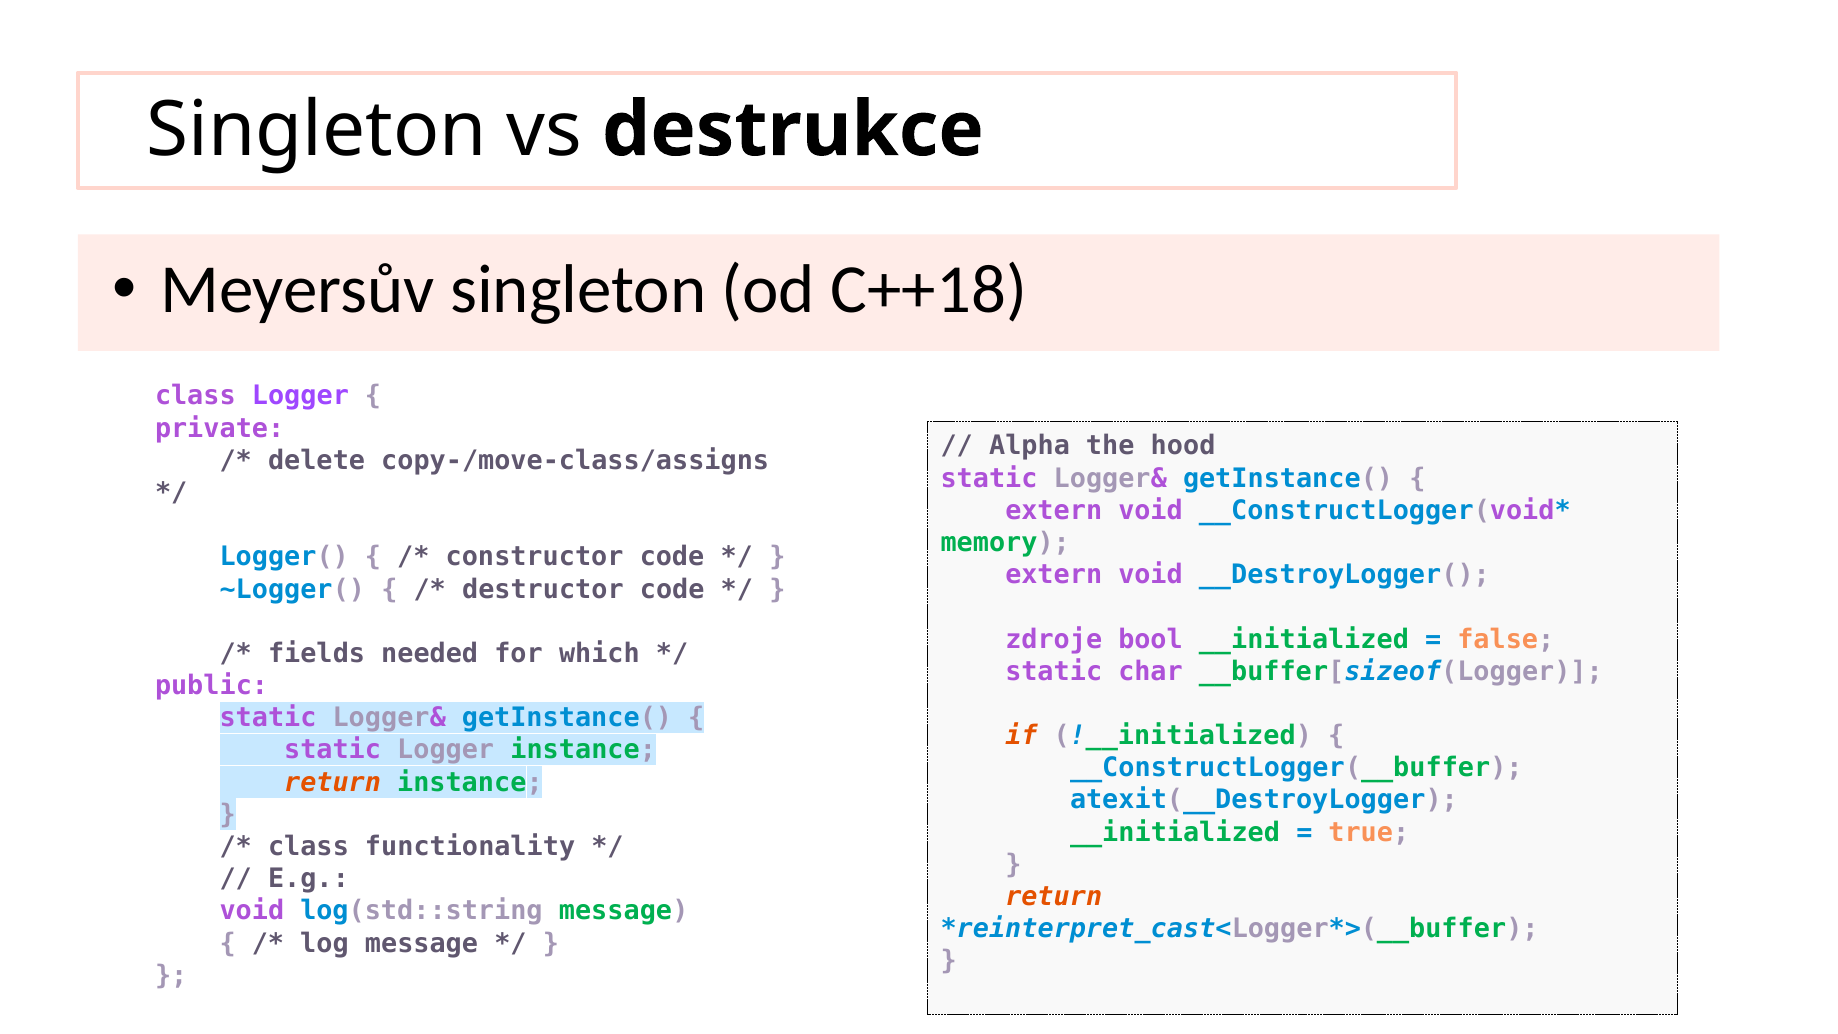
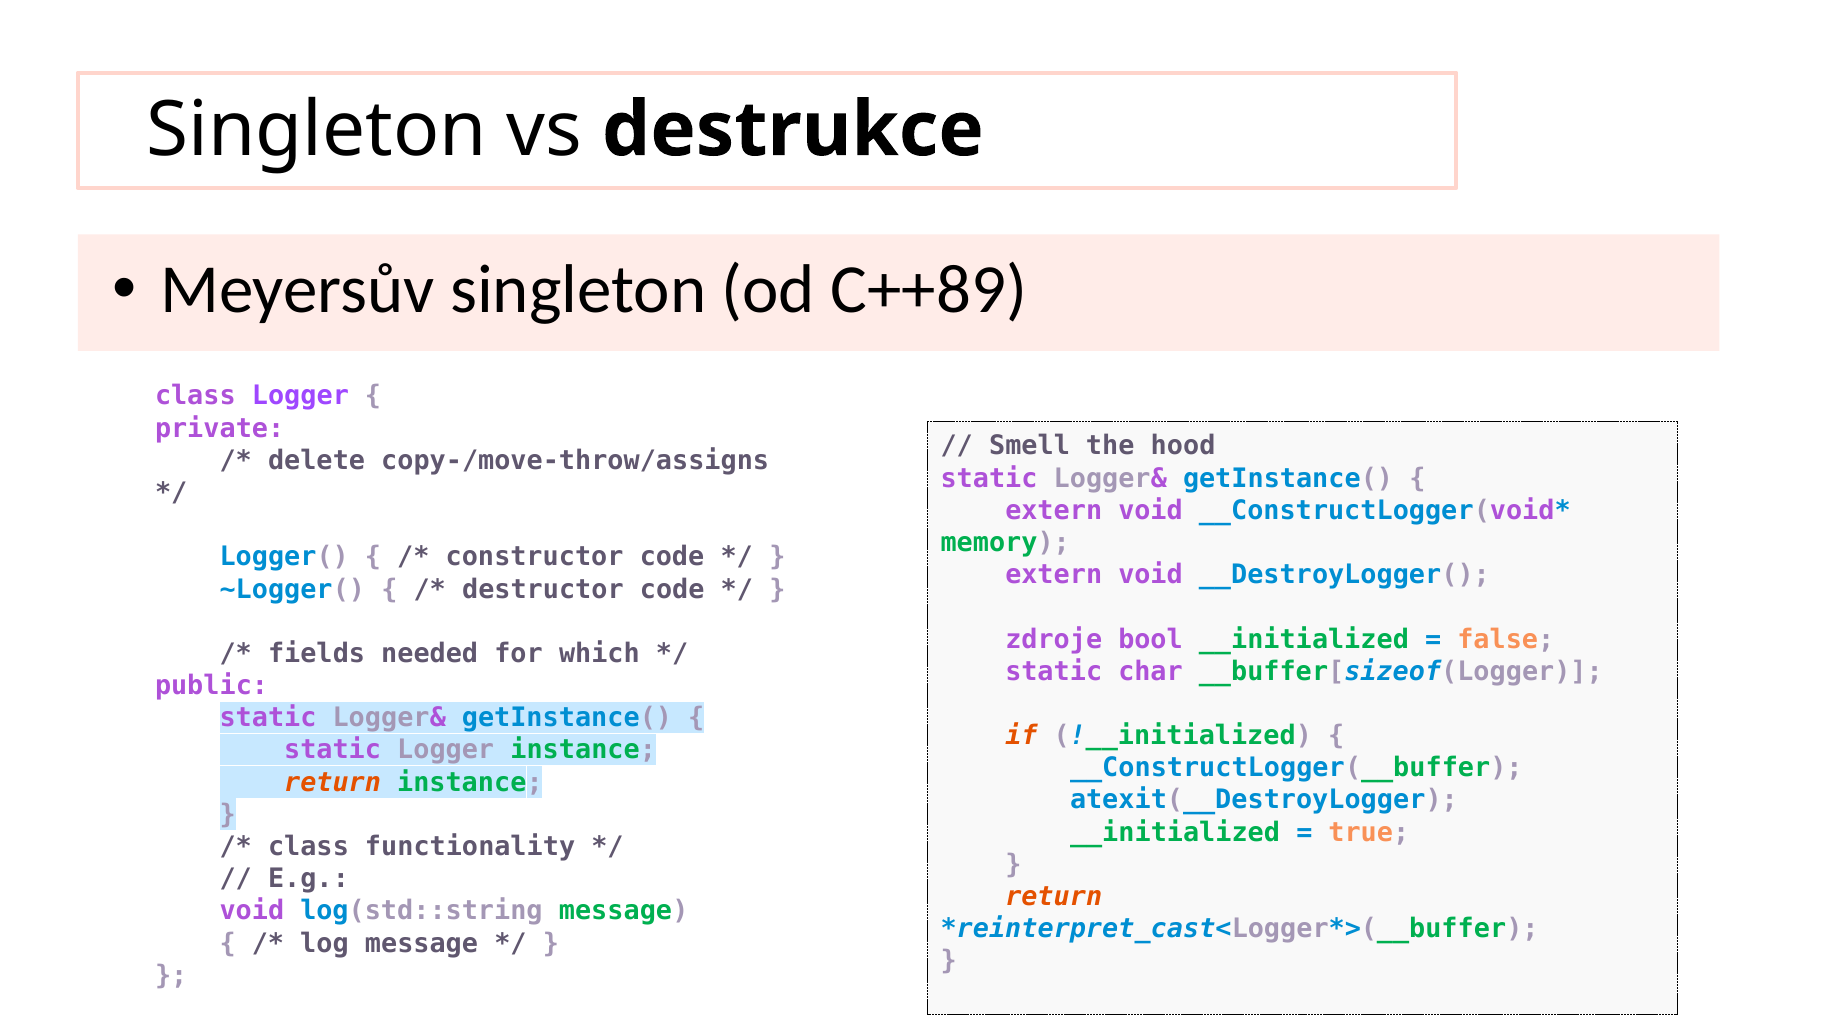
C++18: C++18 -> C++89 (929, 290)
Alpha: Alpha -> Smell (1030, 446)
copy-/move-class/assigns: copy-/move-class/assigns -> copy-/move-throw/assigns (575, 460)
